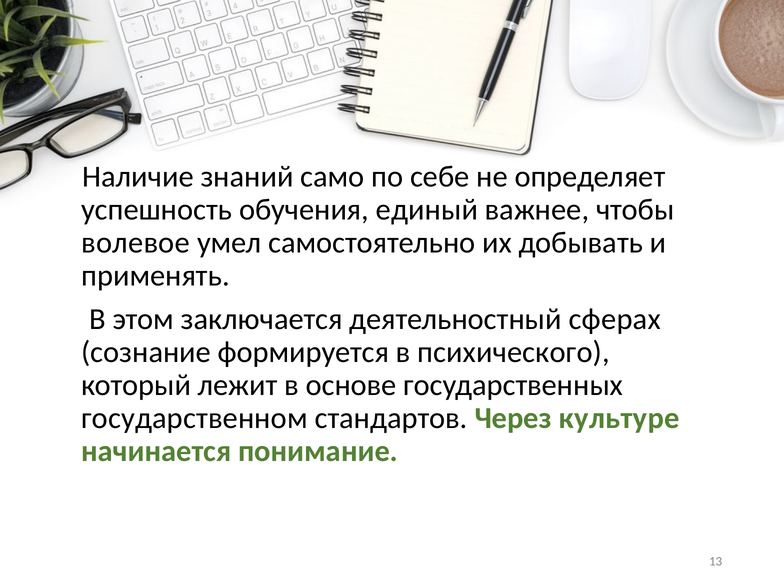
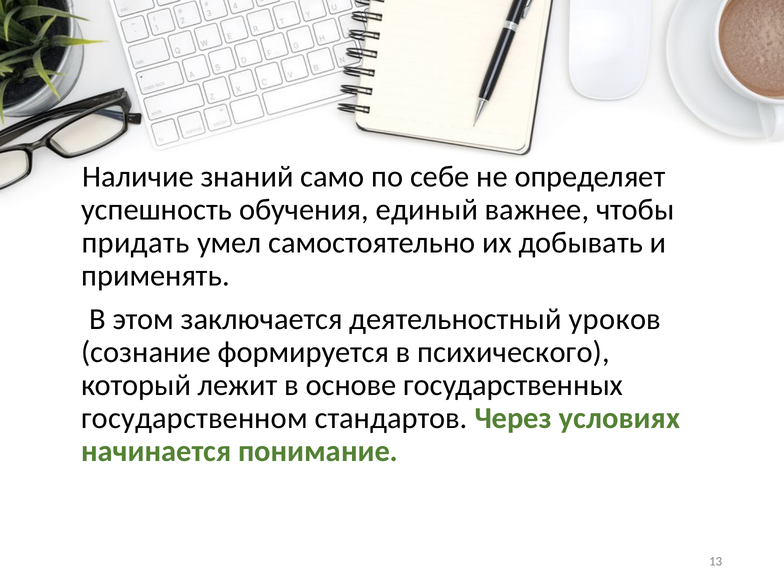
волевое: волевое -> придать (136, 243)
сферах: сферах -> уроков (615, 319)
культуре: культуре -> условиях (619, 418)
